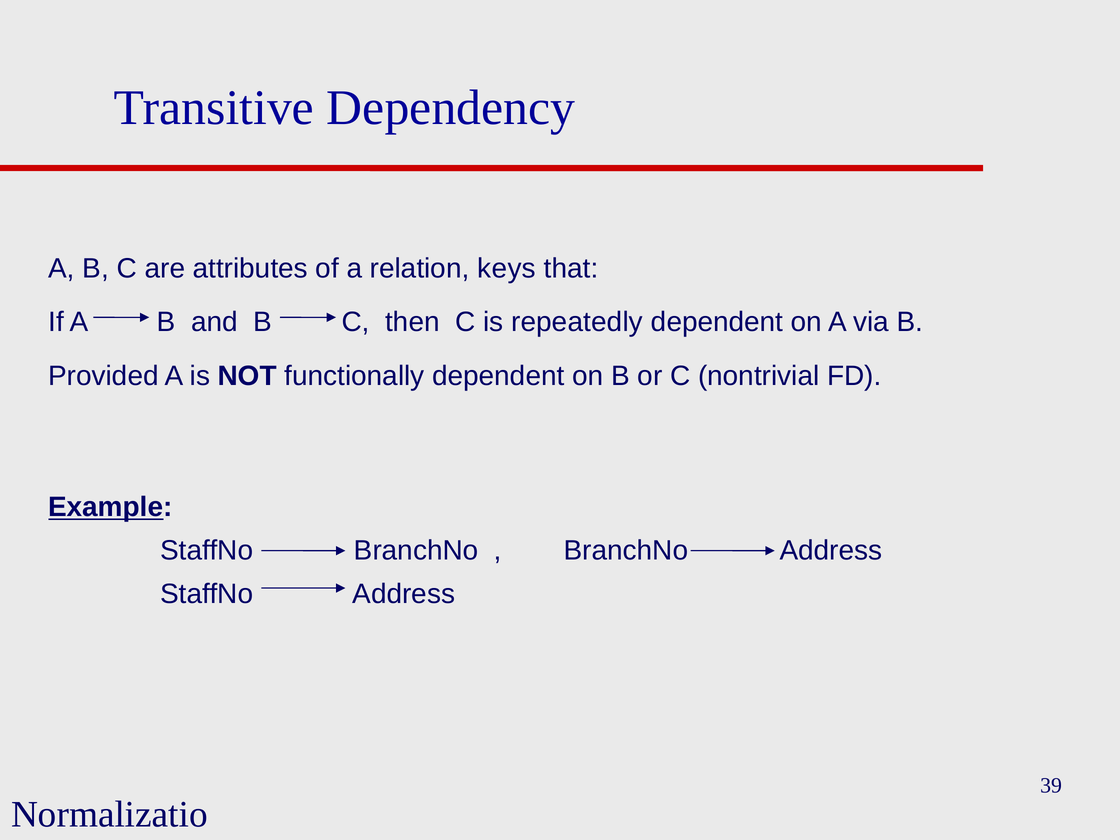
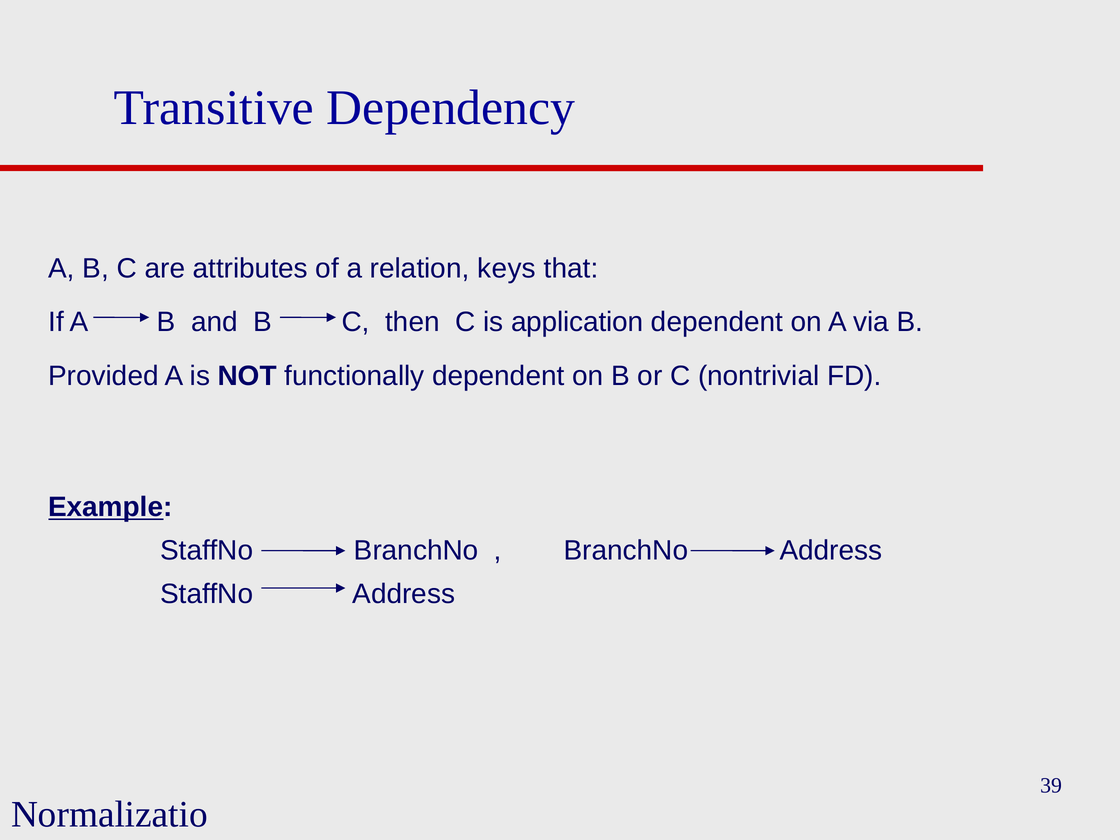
repeatedly: repeatedly -> application (577, 322)
